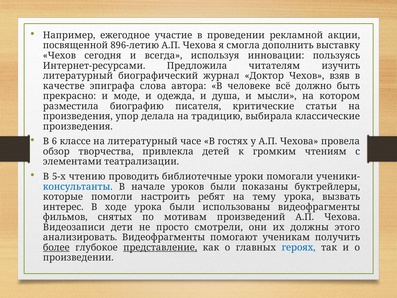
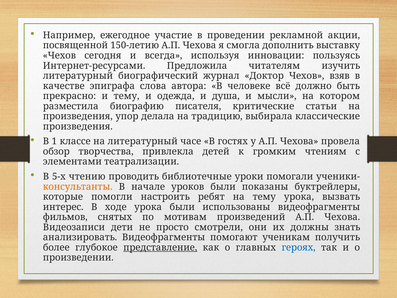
896-летию: 896-летию -> 150-летию (135, 45)
и моде: моде -> тему (127, 96)
6: 6 -> 1 (54, 141)
консультанты colour: blue -> orange (78, 187)
этого: этого -> знать (347, 227)
более underline: present -> none (56, 247)
